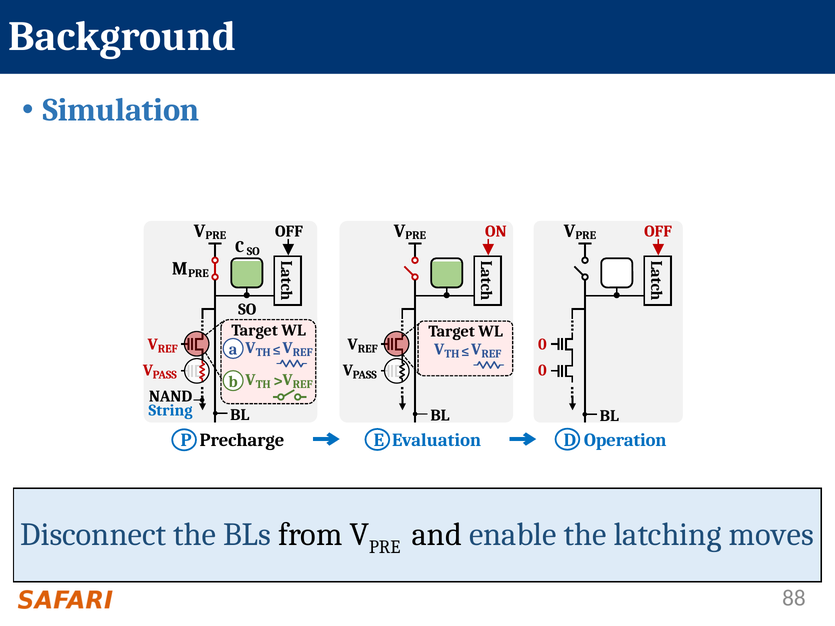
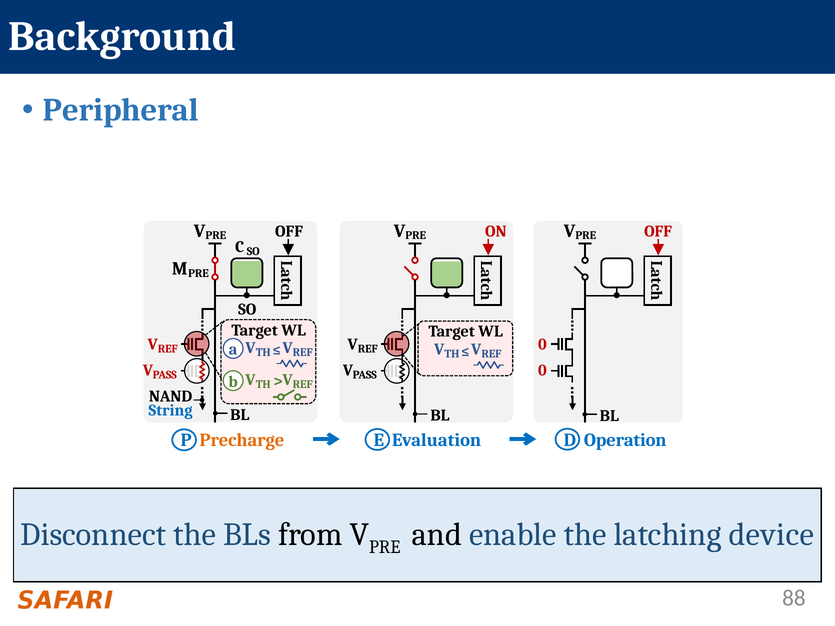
Simulation: Simulation -> Peripheral (121, 110)
Precharge colour: black -> orange (242, 441)
moves: moves -> device (771, 535)
